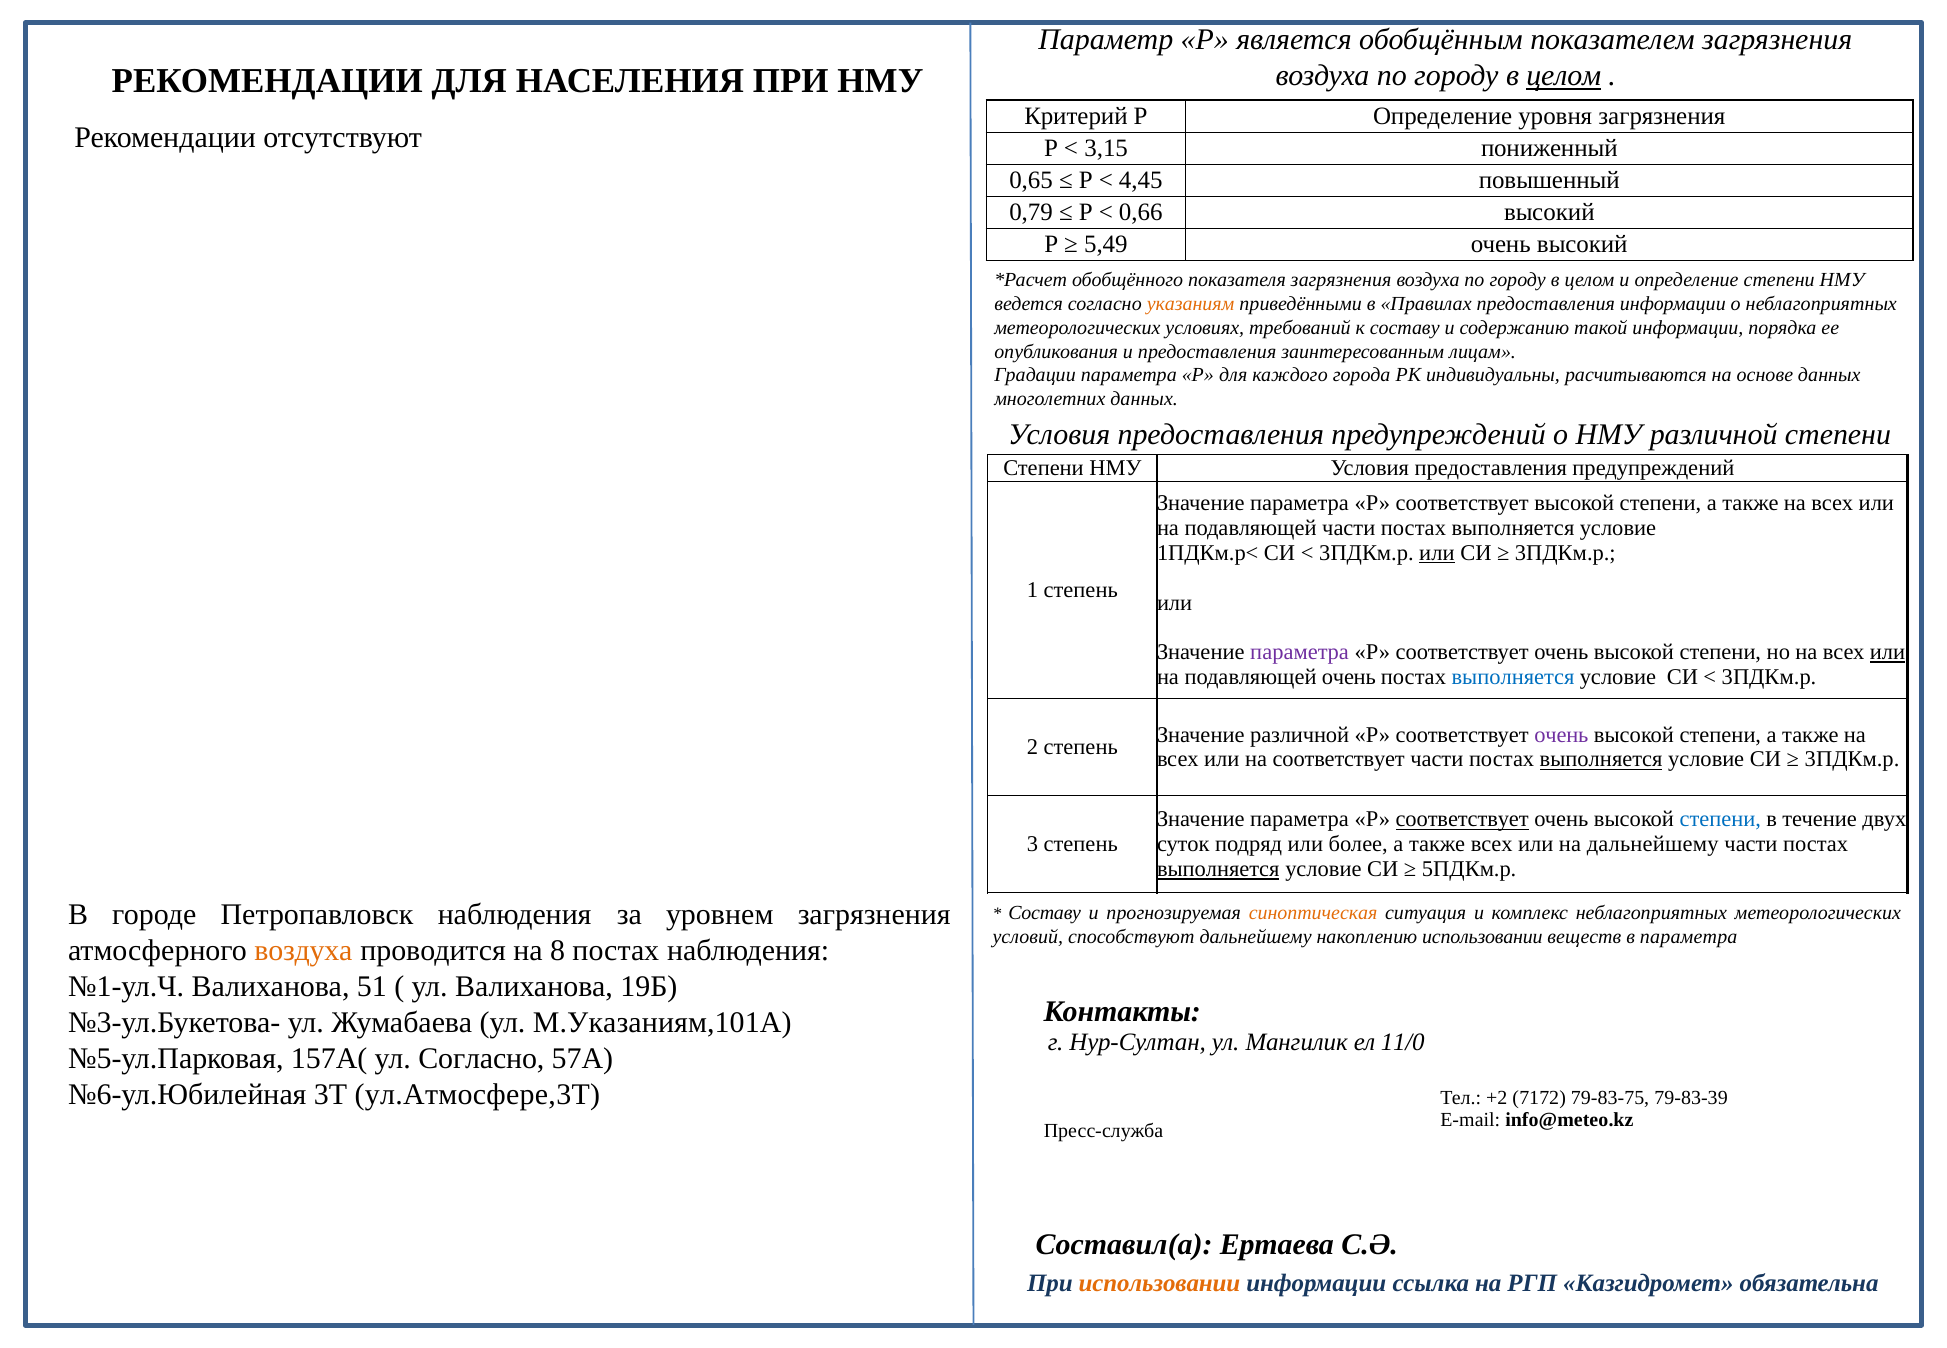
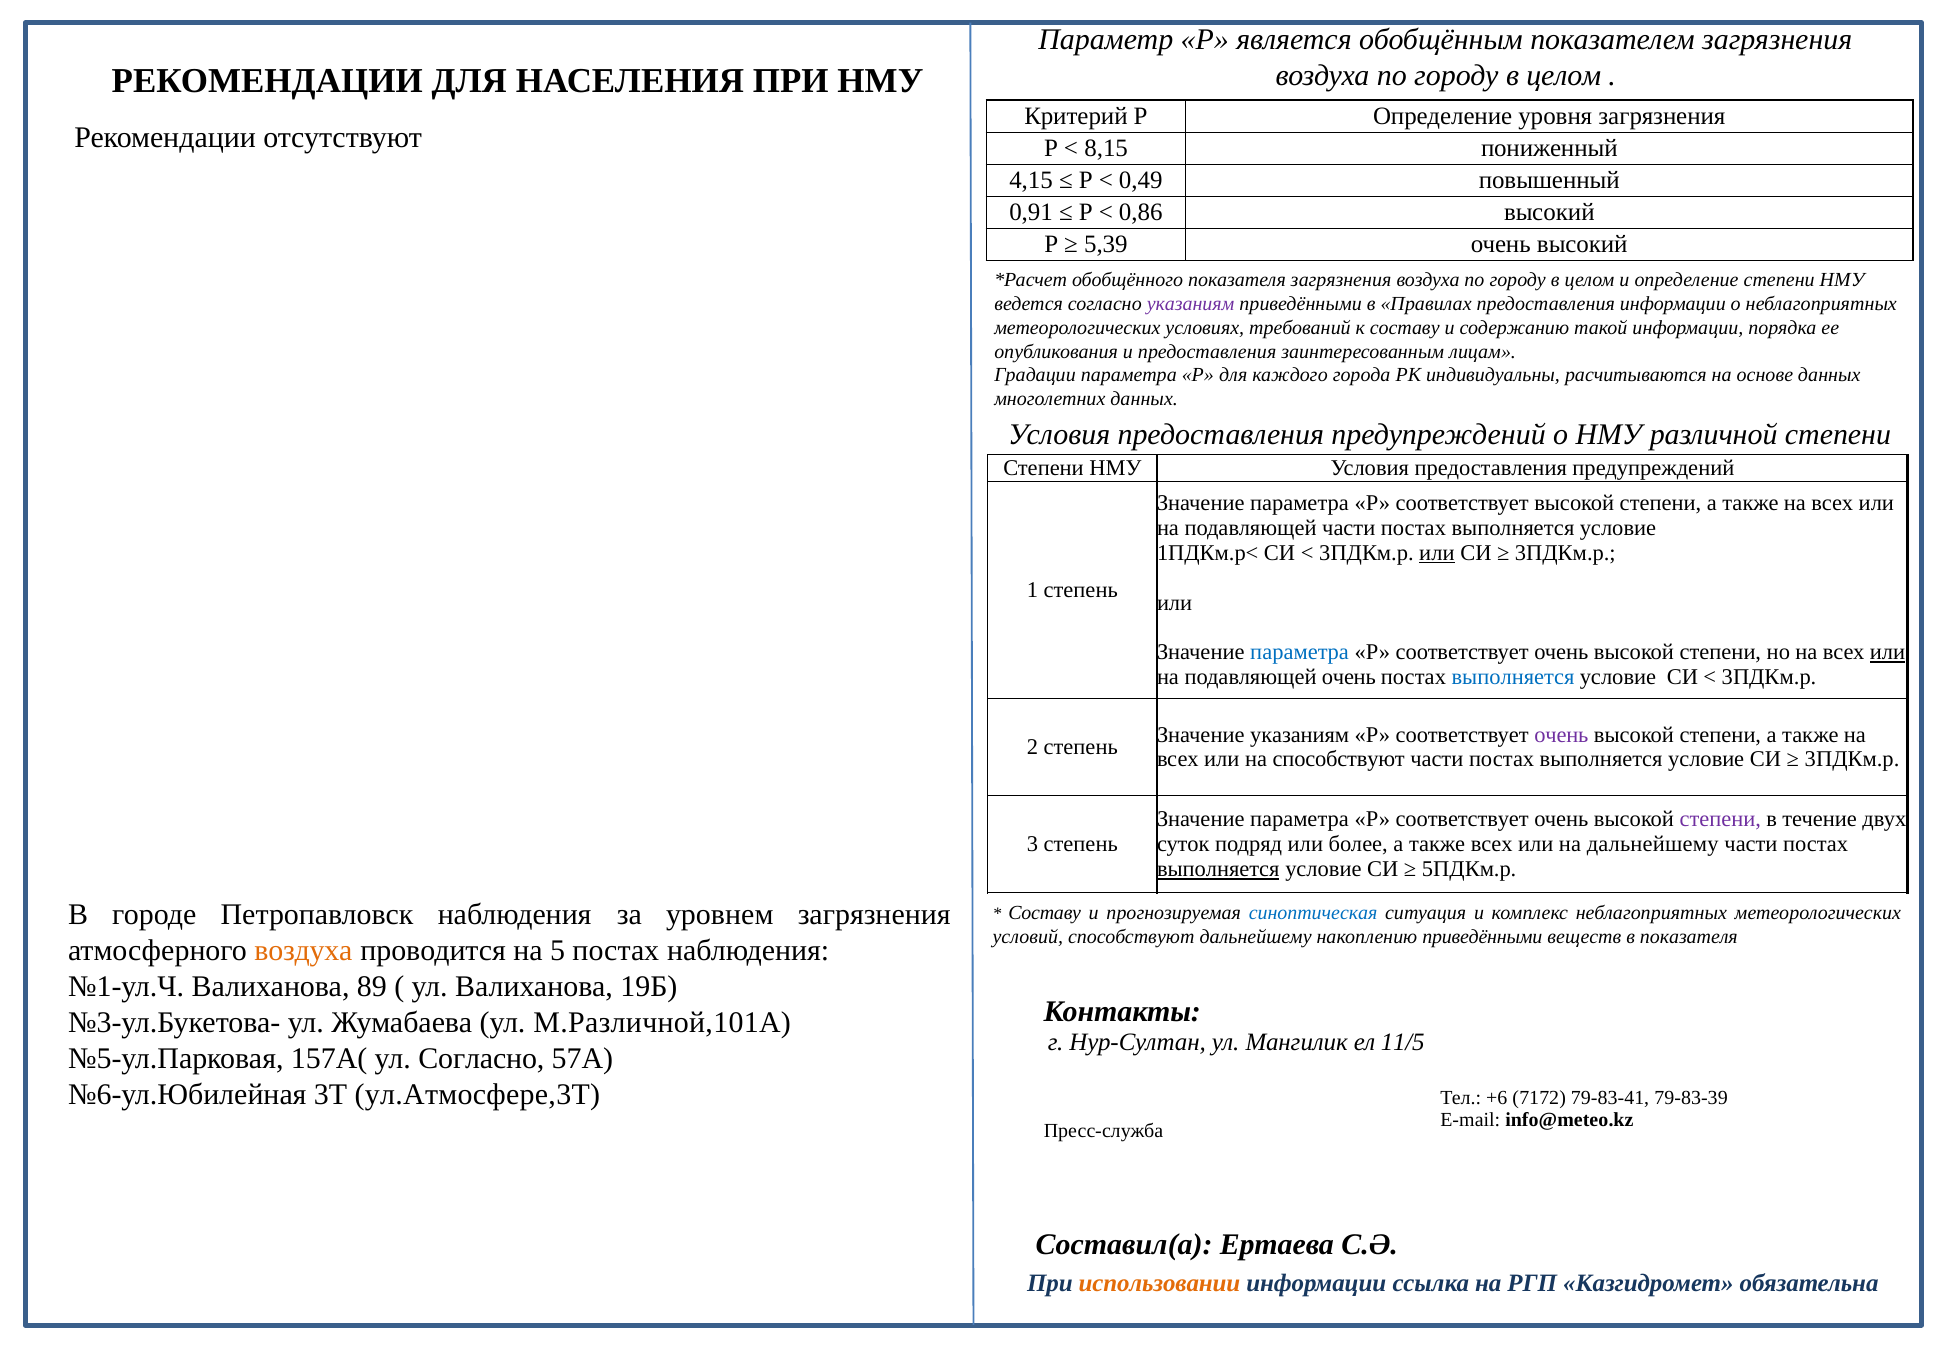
целом underline: present -> none (1564, 76)
3,15: 3,15 -> 8,15 (1106, 148)
0,65: 0,65 -> 4,15 (1031, 180)
4,45: 4,45 -> 0,49 (1141, 180)
0,79: 0,79 -> 0,91 (1031, 212)
0,66: 0,66 -> 0,86 (1141, 212)
5,49: 5,49 -> 5,39 (1106, 244)
указаниям colour: orange -> purple (1191, 304)
параметра colour: purple -> blue (1300, 652)
Значение различной: различной -> указаниям (1300, 735)
на соответствует: соответствует -> способствуют (1339, 760)
выполняется underline: present -> none (1601, 760)
соответствует underline: present -> none (1462, 820)
степени colour: blue -> purple (1720, 820)
синоптическая colour: orange -> blue (1313, 913)
накоплению использовании: использовании -> приведёнными (1482, 937)
в параметра: параметра -> показателя (1689, 937)
8: 8 -> 5 (558, 951)
51: 51 -> 89 (372, 987)
М.Указаниям,101А: М.Указаниям,101А -> М.Различной,101А (662, 1023)
11/0: 11/0 -> 11/5 (1403, 1042)
+2: +2 -> +6 (1497, 1097)
79-83-75: 79-83-75 -> 79-83-41 (1610, 1097)
